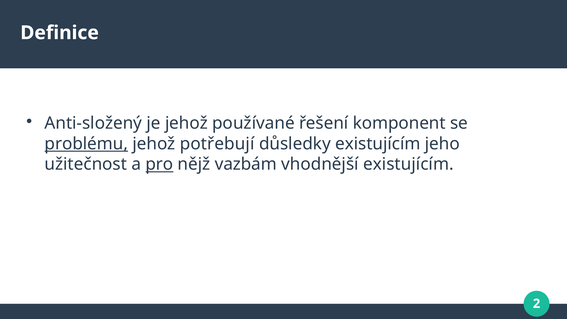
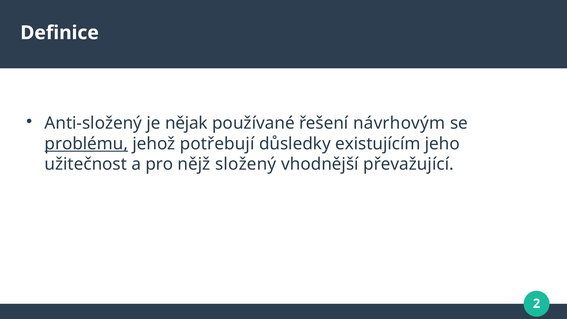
je jehož: jehož -> nějak (186, 123)
komponent: komponent -> návrhovým (399, 123)
pro underline: present -> none (159, 164)
vazbám: vazbám -> složený (246, 164)
vhodnější existujícím: existujícím -> převažující (408, 164)
